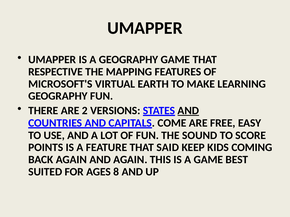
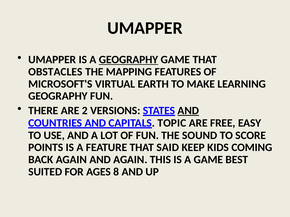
GEOGRAPHY underline: none -> present (129, 60)
RESPECTIVE: RESPECTIVE -> OBSTACLES (55, 72)
COME: COME -> TOPIC (172, 123)
